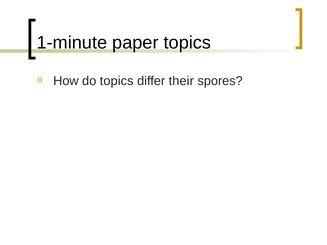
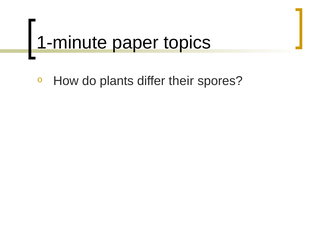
do topics: topics -> plants (117, 81)
